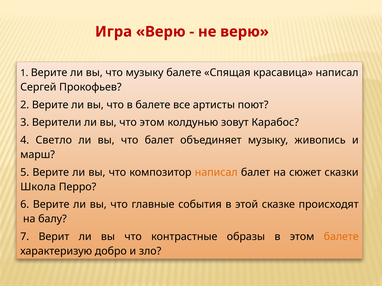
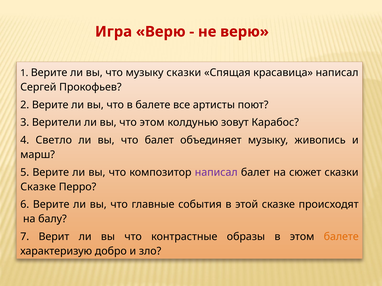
музыку балете: балете -> сказки (184, 73)
написал colour: orange -> purple (216, 173)
Школа: Школа -> Сказке (38, 187)
